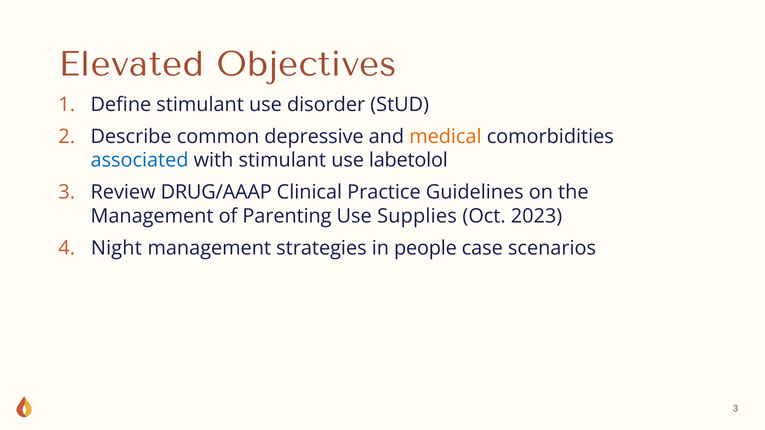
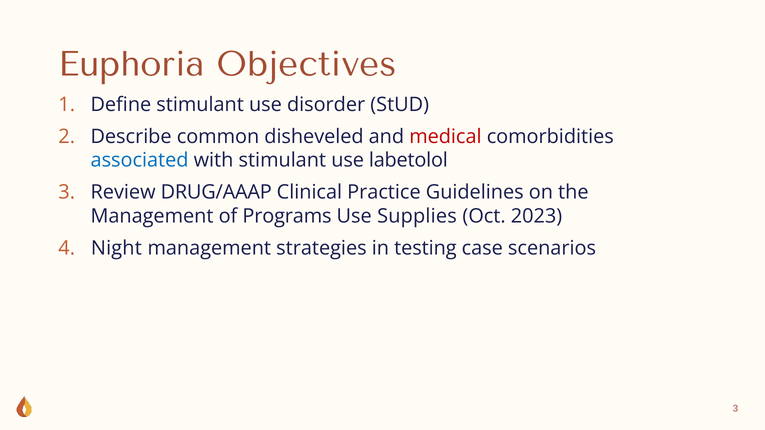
Elevated: Elevated -> Euphoria (131, 64)
depressive: depressive -> disheveled (314, 137)
medical colour: orange -> red (445, 137)
Parenting: Parenting -> Programs (287, 216)
people: people -> testing (425, 248)
